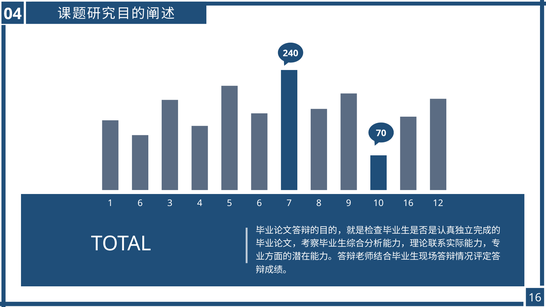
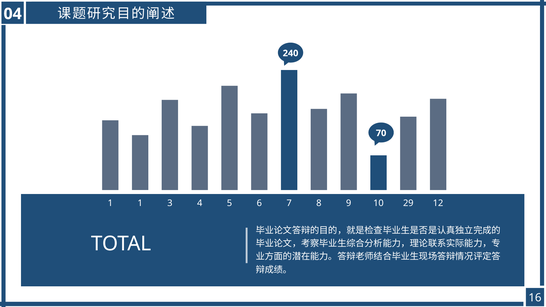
1 6: 6 -> 1 (140, 203)
10 16: 16 -> 29 (408, 203)
